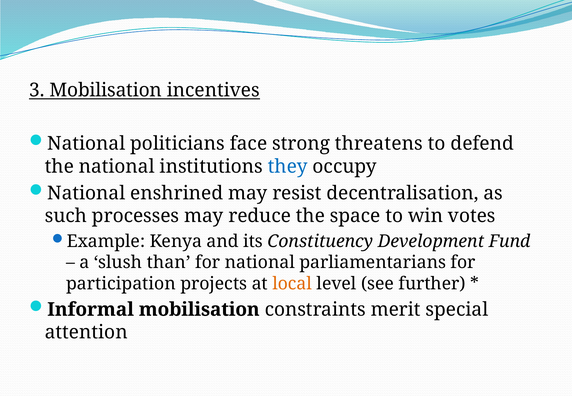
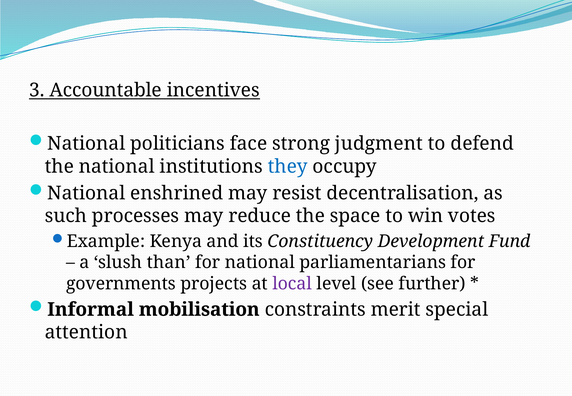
3 Mobilisation: Mobilisation -> Accountable (106, 90)
threatens: threatens -> judgment (379, 144)
participation: participation -> governments (121, 284)
local colour: orange -> purple (292, 284)
